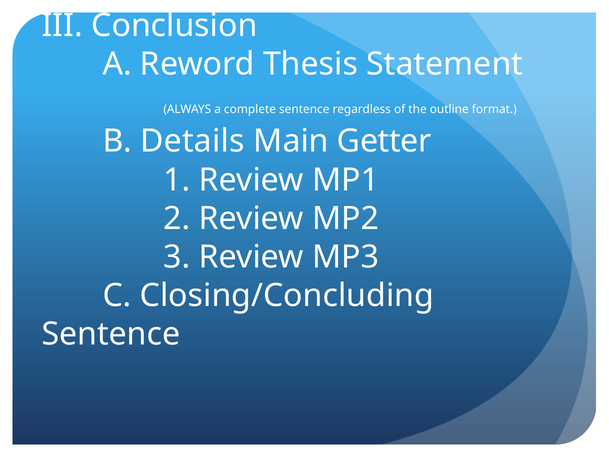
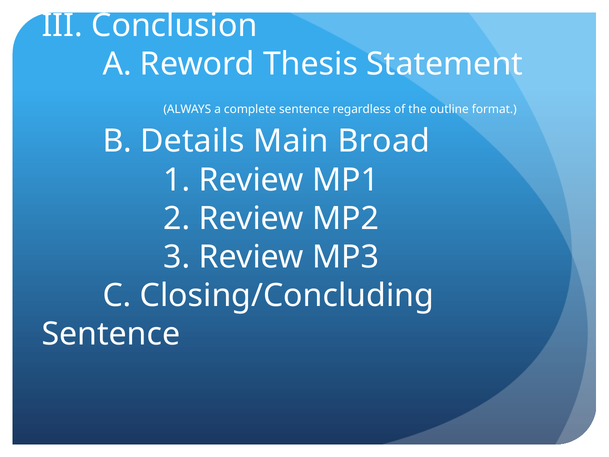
Getter: Getter -> Broad (384, 141)
